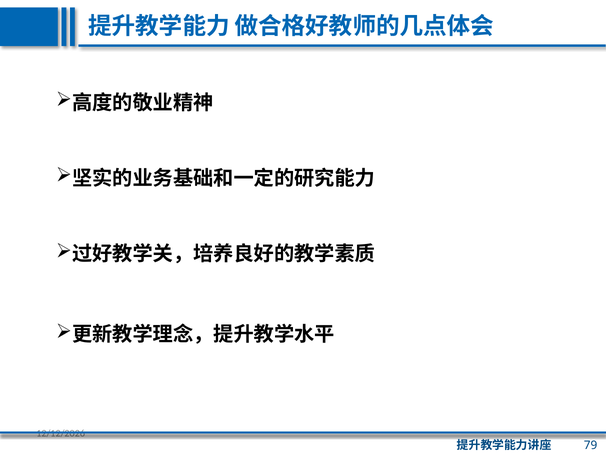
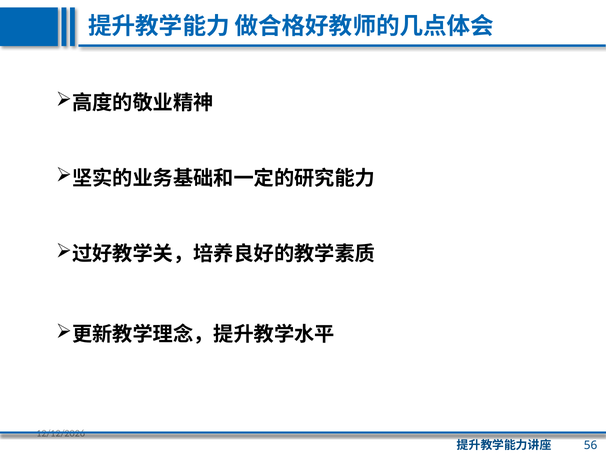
79: 79 -> 56 (591, 446)
